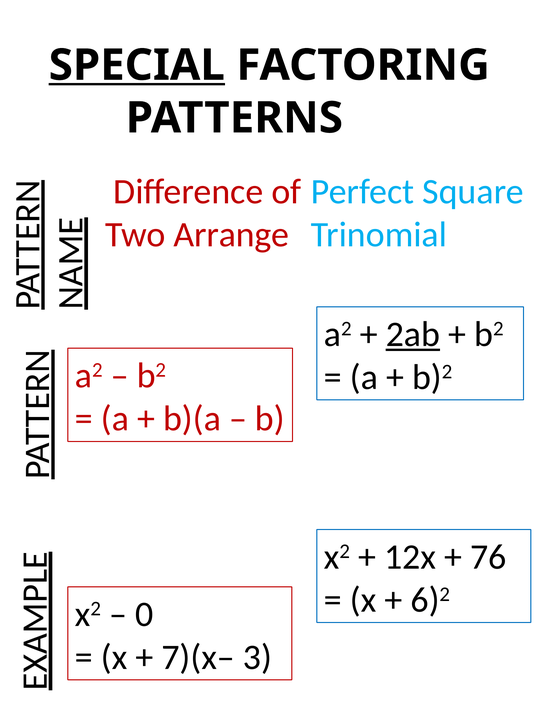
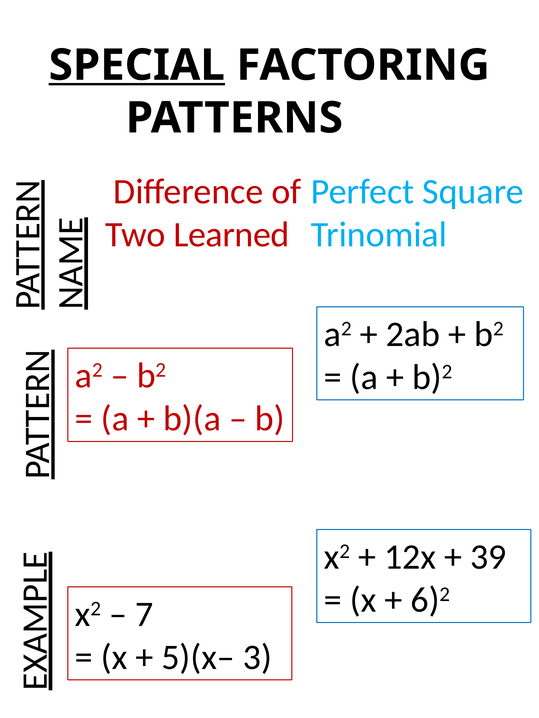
Arrange: Arrange -> Learned (231, 235)
2ab underline: present -> none (413, 335)
76: 76 -> 39 (488, 558)
0: 0 -> 7 (144, 615)
7)(x–: 7)(x– -> 5)(x– (198, 658)
